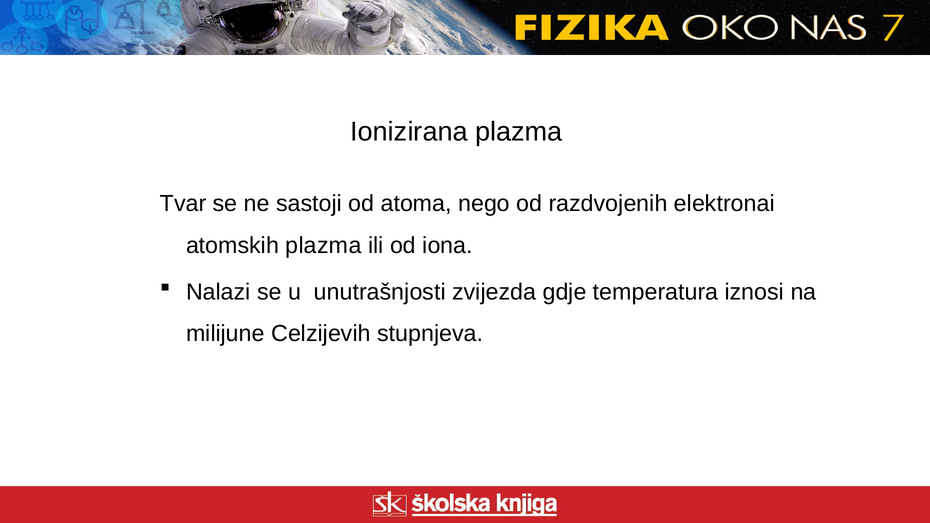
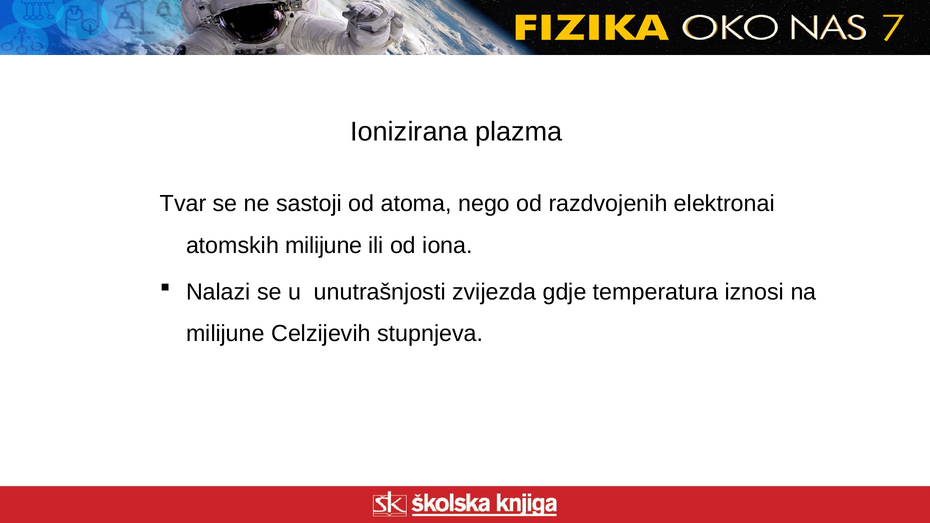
atomskih plazma: plazma -> milijune (324, 245)
